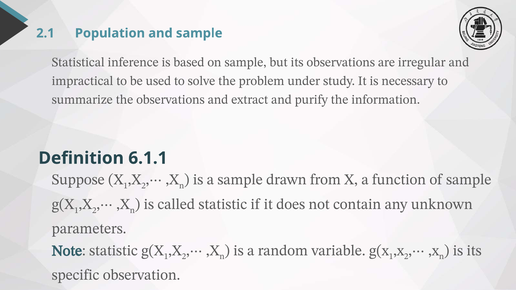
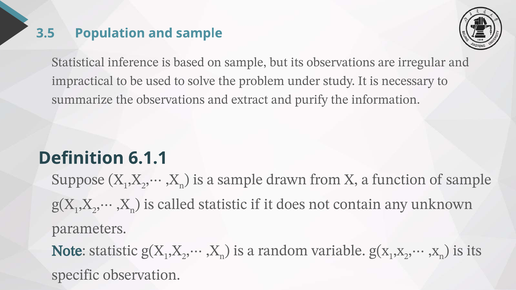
2.1: 2.1 -> 3.5 (45, 33)
